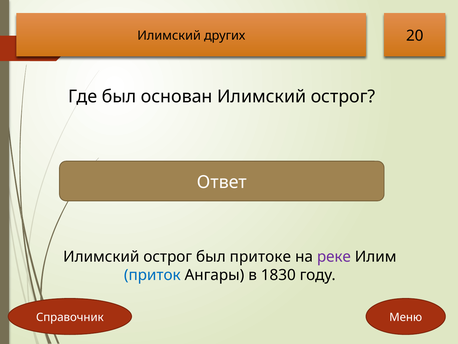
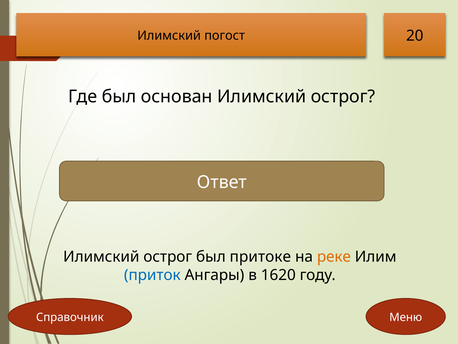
других: других -> погост (225, 36)
реке colour: purple -> orange (334, 256)
1830: 1830 -> 1620 (278, 275)
